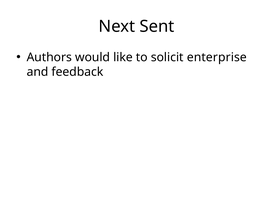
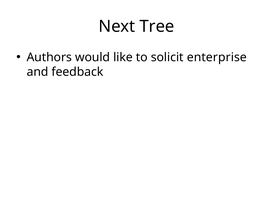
Sent: Sent -> Tree (157, 26)
